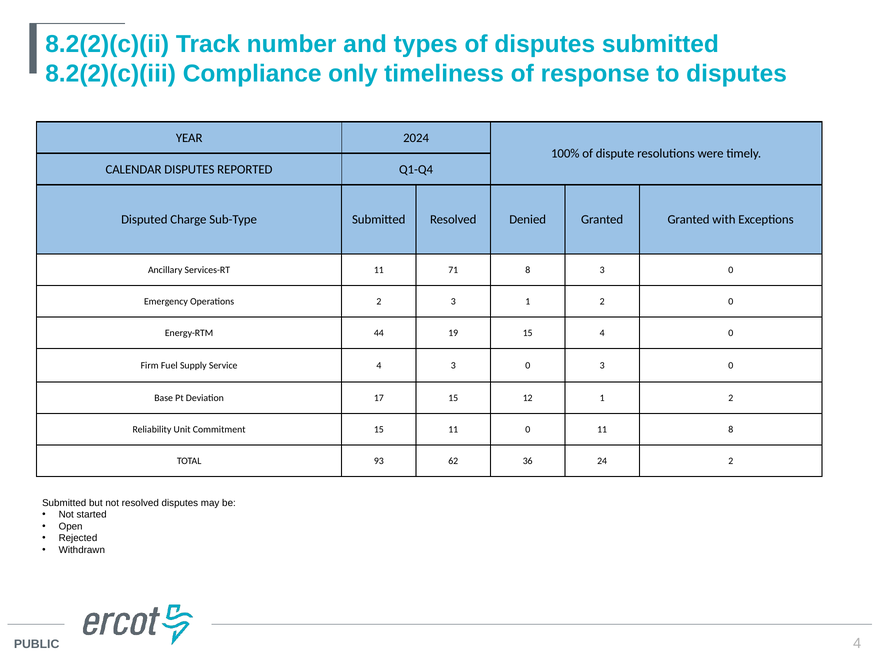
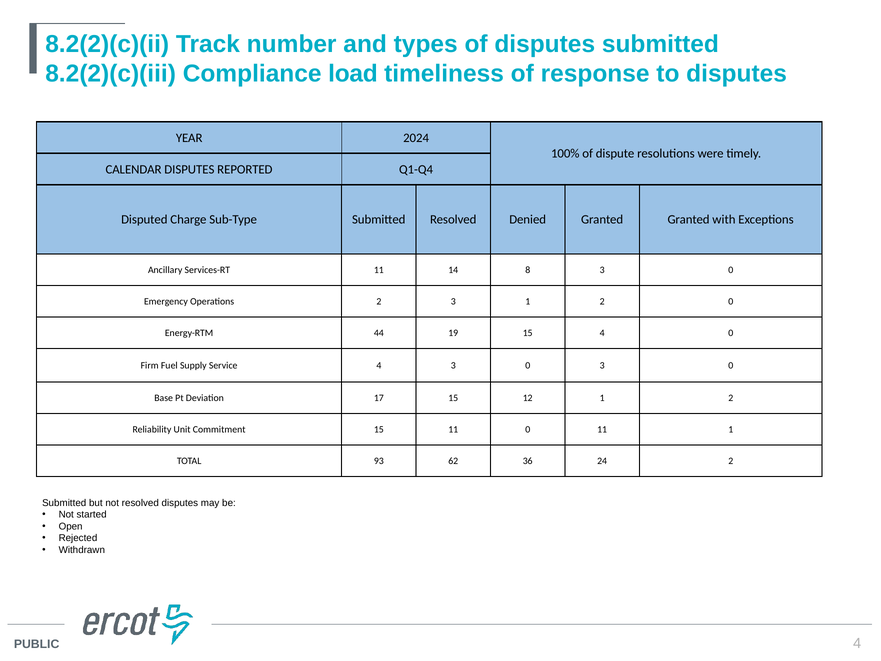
only: only -> load (353, 74)
71: 71 -> 14 (453, 270)
11 8: 8 -> 1 (731, 429)
